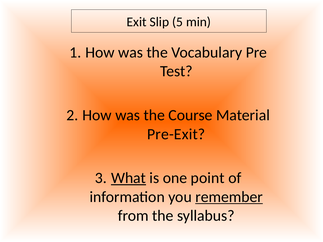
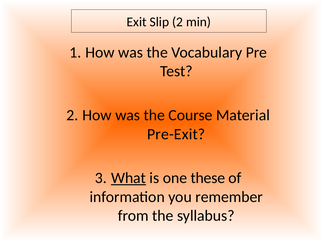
Slip 5: 5 -> 2 (178, 22)
point: point -> these (208, 178)
remember underline: present -> none (229, 197)
